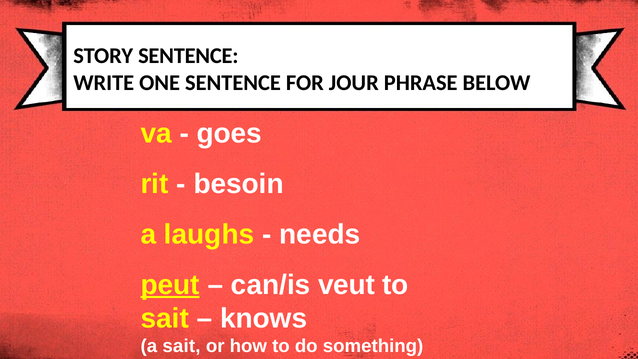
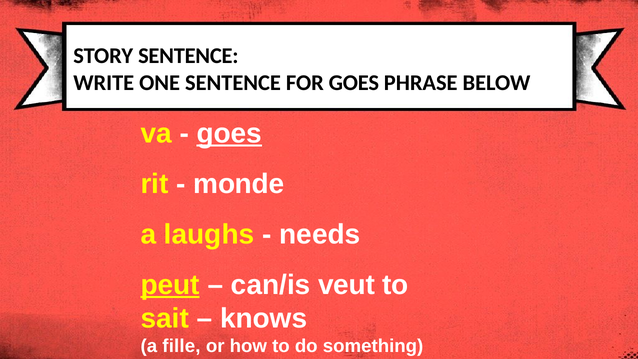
FOR JOUR: JOUR -> GOES (354, 83)
goes underline: none -> present (229, 133)
besoin: besoin -> monde (239, 184)
a sait: sait -> fille (181, 346)
